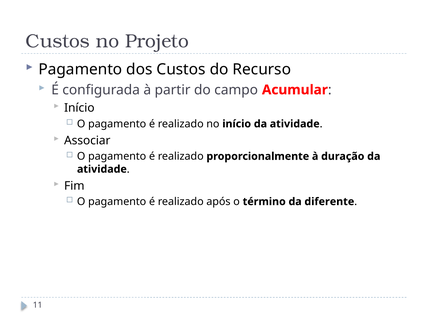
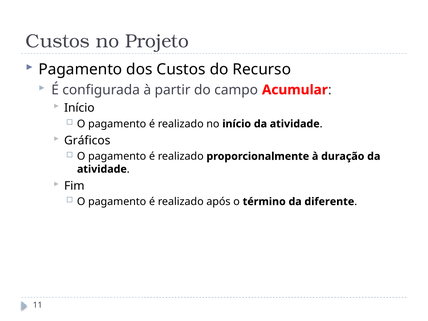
Associar: Associar -> Gráficos (87, 140)
